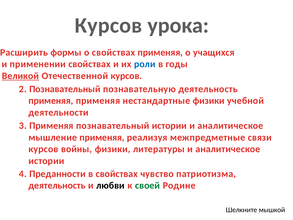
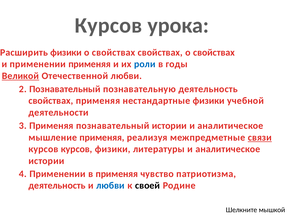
Расширить формы: формы -> физики (66, 52)
свойствах применяя: применяя -> свойствах (160, 52)
учащихся: учащихся -> свойствах (214, 52)
применении свойствах: свойствах -> применяя (90, 64)
Отечественной курсов: курсов -> любви (126, 76)
применяя: применяя -> свойствах (51, 101)
связи underline: none -> present (260, 137)
курсов войны: войны -> курсов (77, 149)
4 Преданности: Преданности -> Применении (57, 174)
в свойствах: свойствах -> применяя (117, 174)
любви colour: black -> blue (110, 185)
своей colour: green -> black (148, 185)
